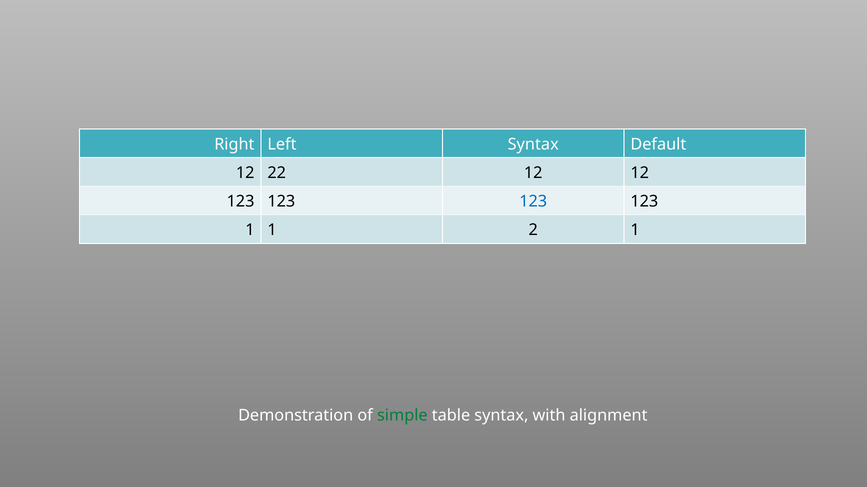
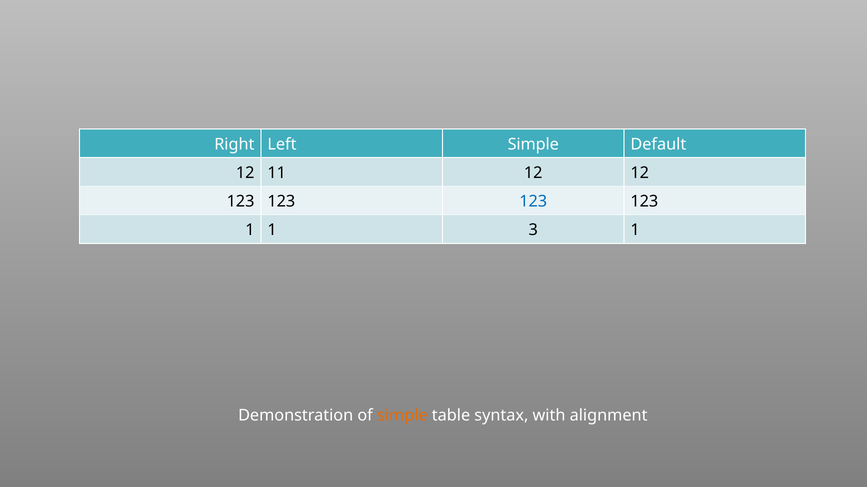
Left Syntax: Syntax -> Simple (533, 144)
22: 22 -> 11 (277, 173)
2: 2 -> 3 (533, 230)
simple colour: green -> orange (402, 416)
